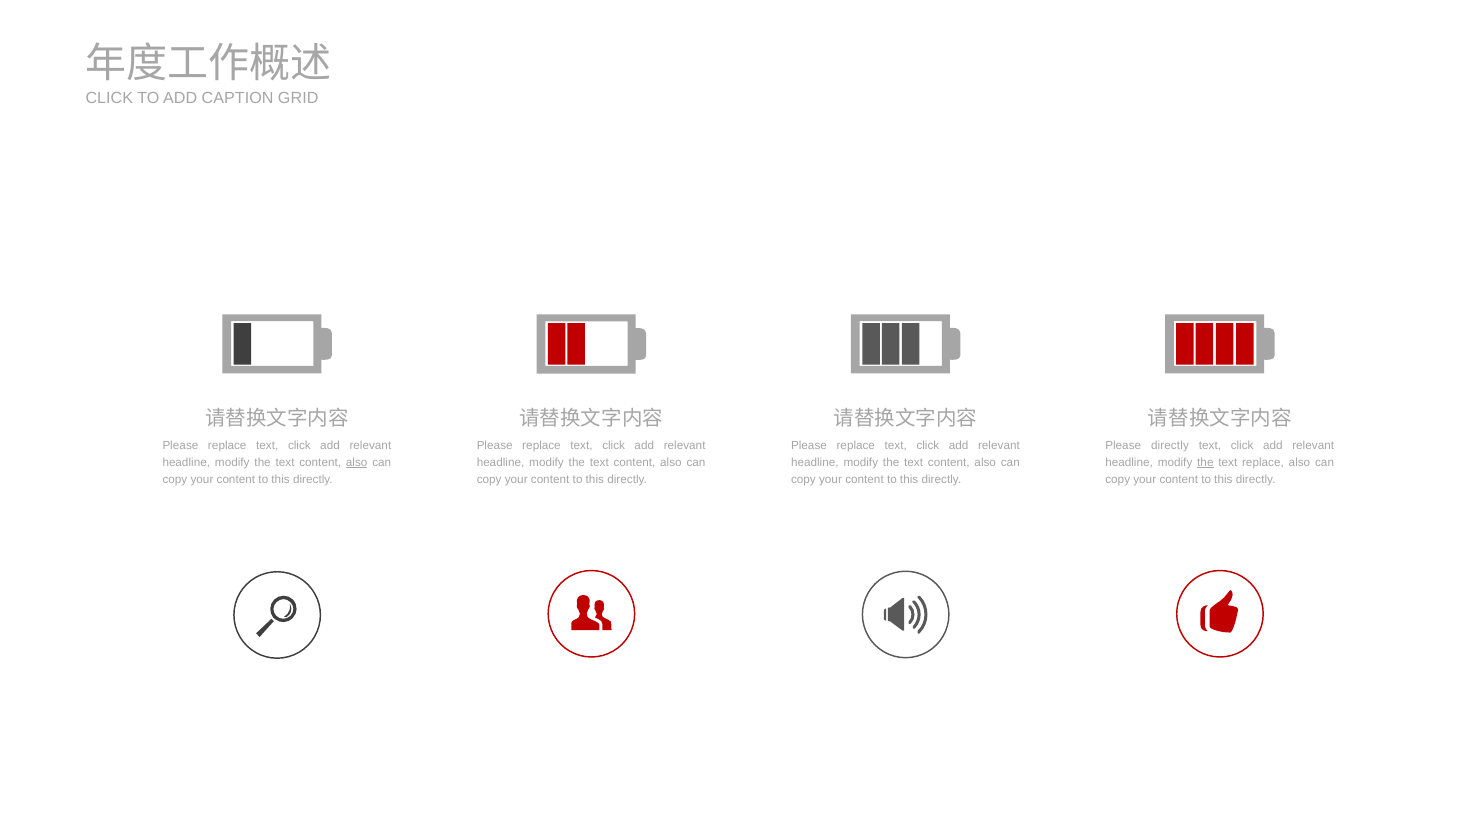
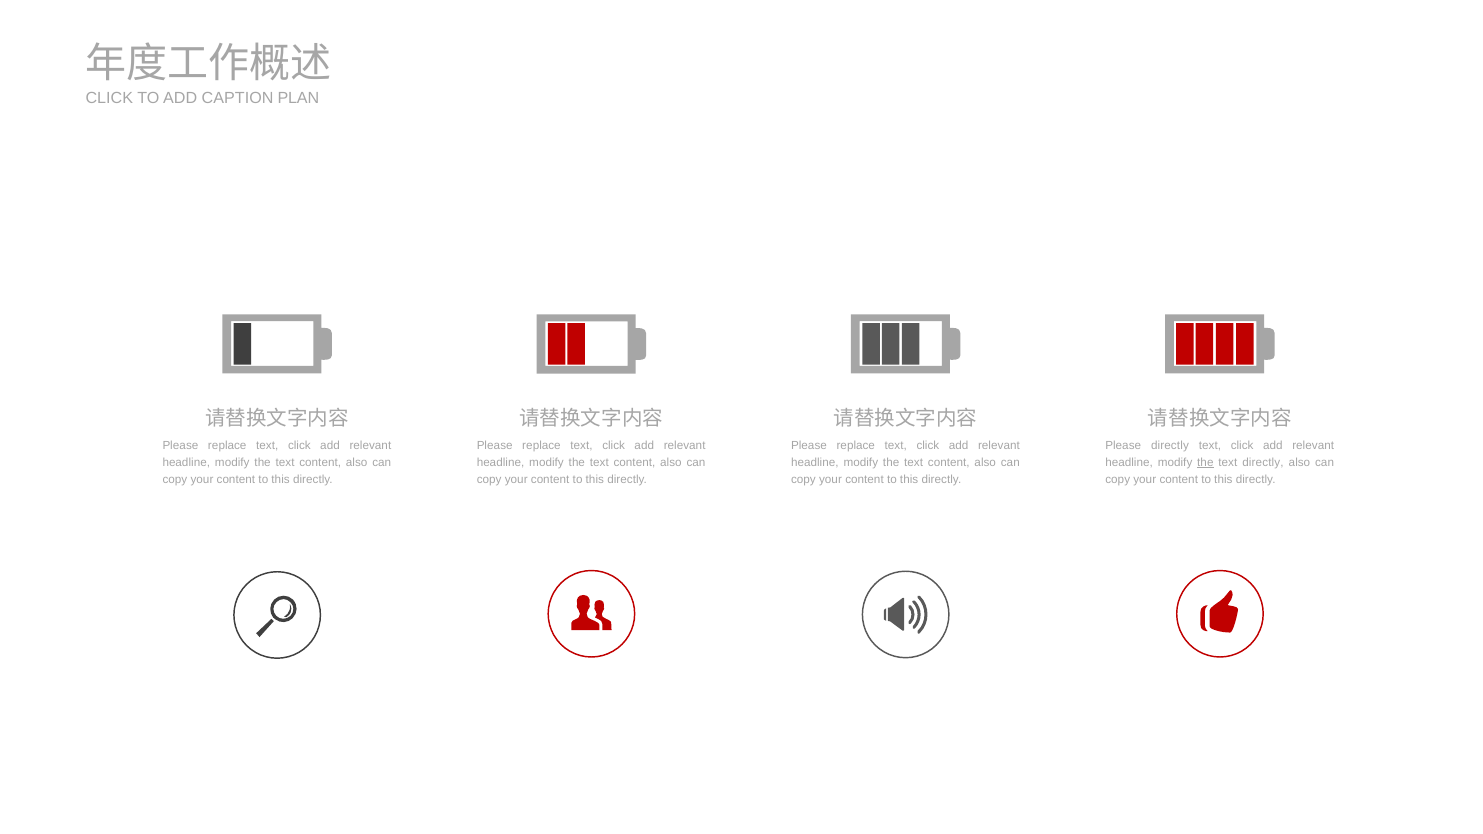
GRID: GRID -> PLAN (298, 99)
also underline: present -> none (357, 463)
text replace: replace -> directly (1263, 463)
